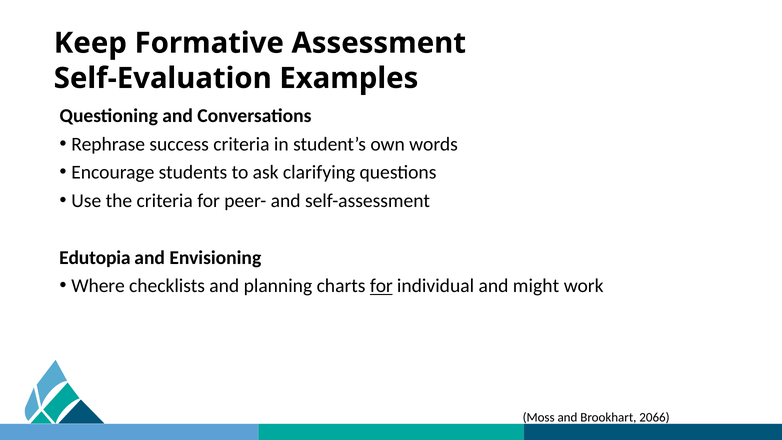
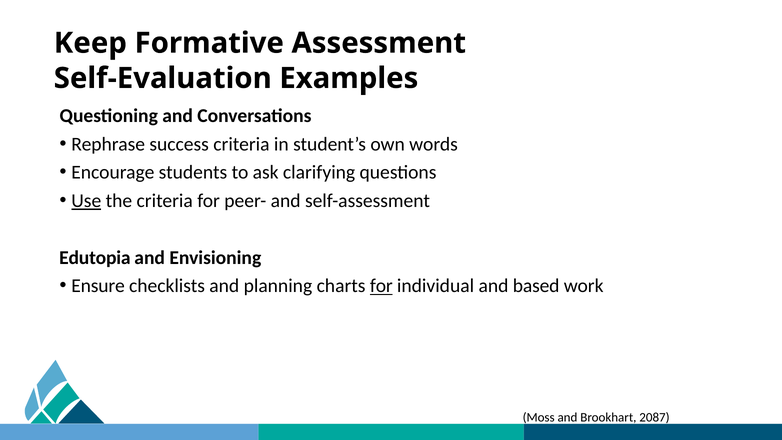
Use underline: none -> present (86, 201)
Where: Where -> Ensure (98, 286)
might: might -> based (536, 286)
2066: 2066 -> 2087 (654, 417)
